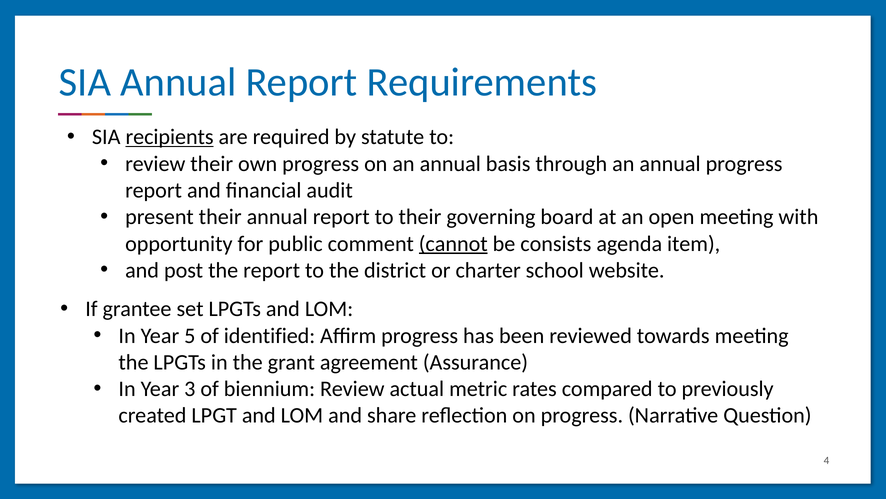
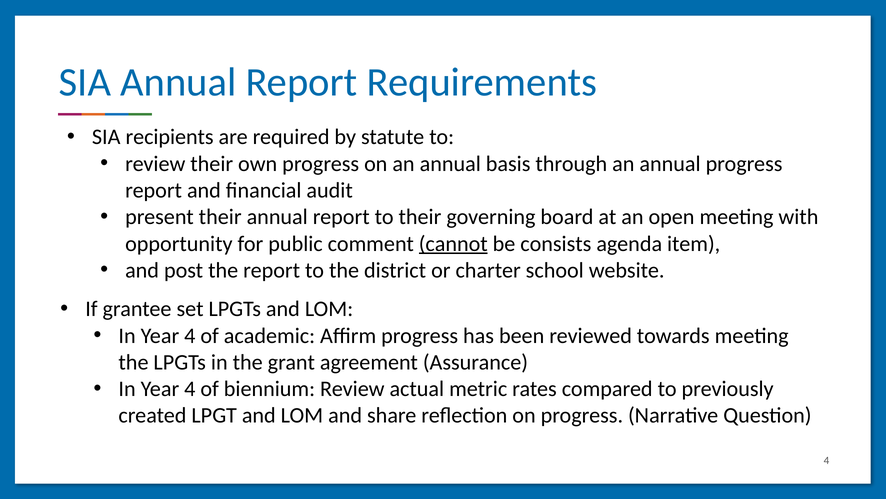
recipients underline: present -> none (170, 137)
5: 5 -> 4 (190, 335)
identified: identified -> academic (269, 335)
3: 3 -> 4 (190, 388)
